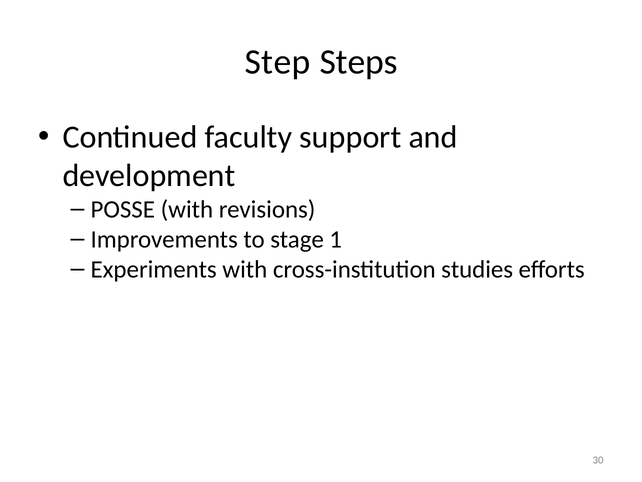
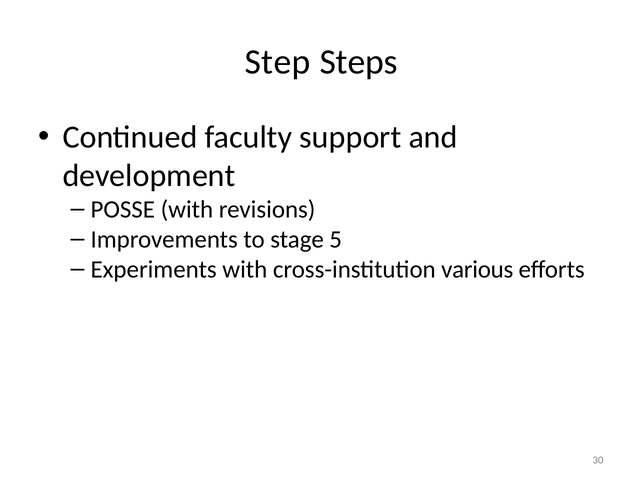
1: 1 -> 5 (336, 239)
studies: studies -> various (477, 269)
